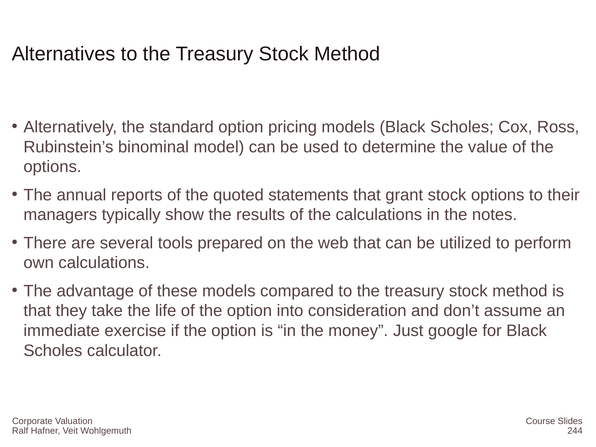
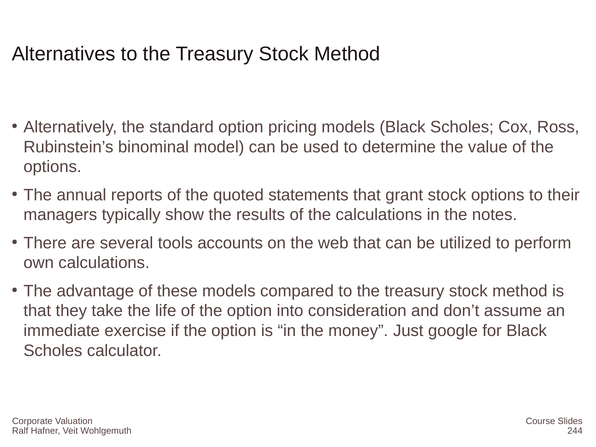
prepared: prepared -> accounts (230, 243)
